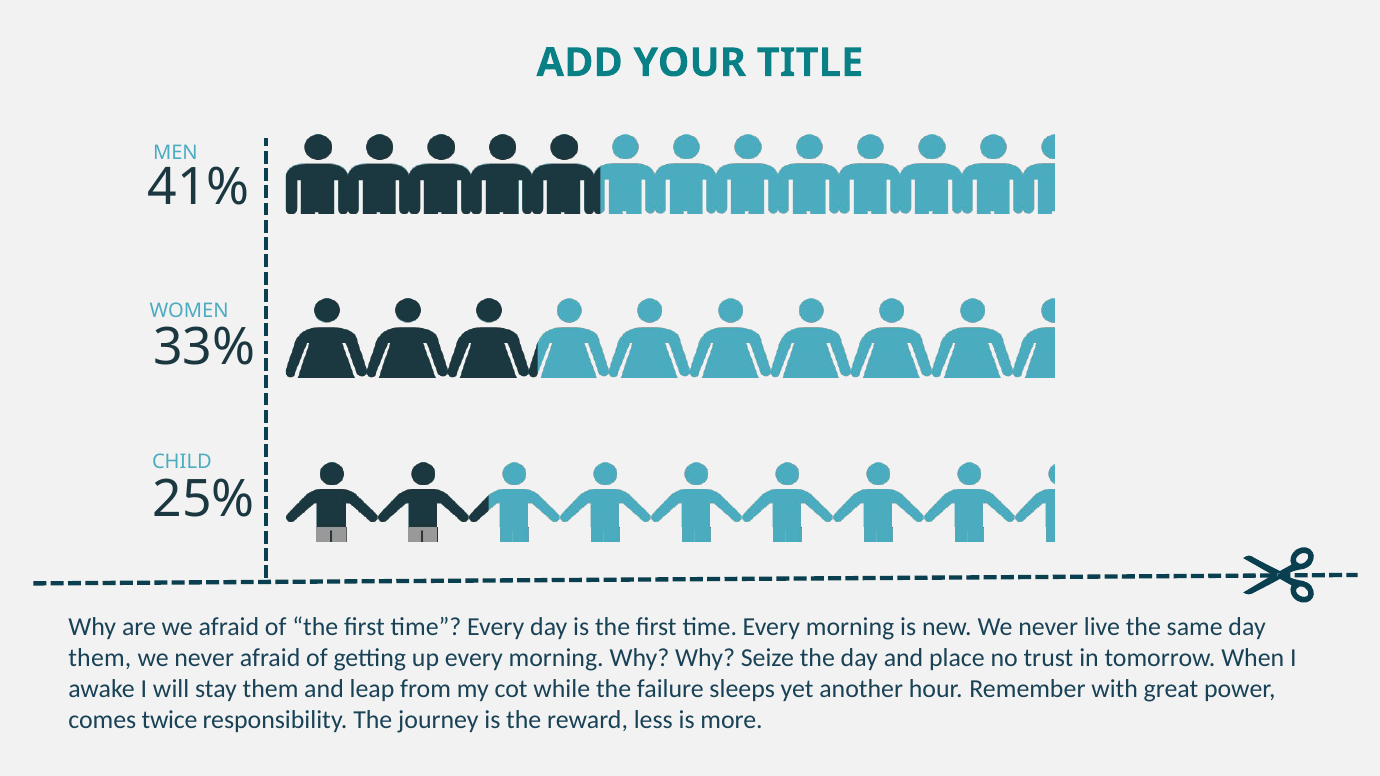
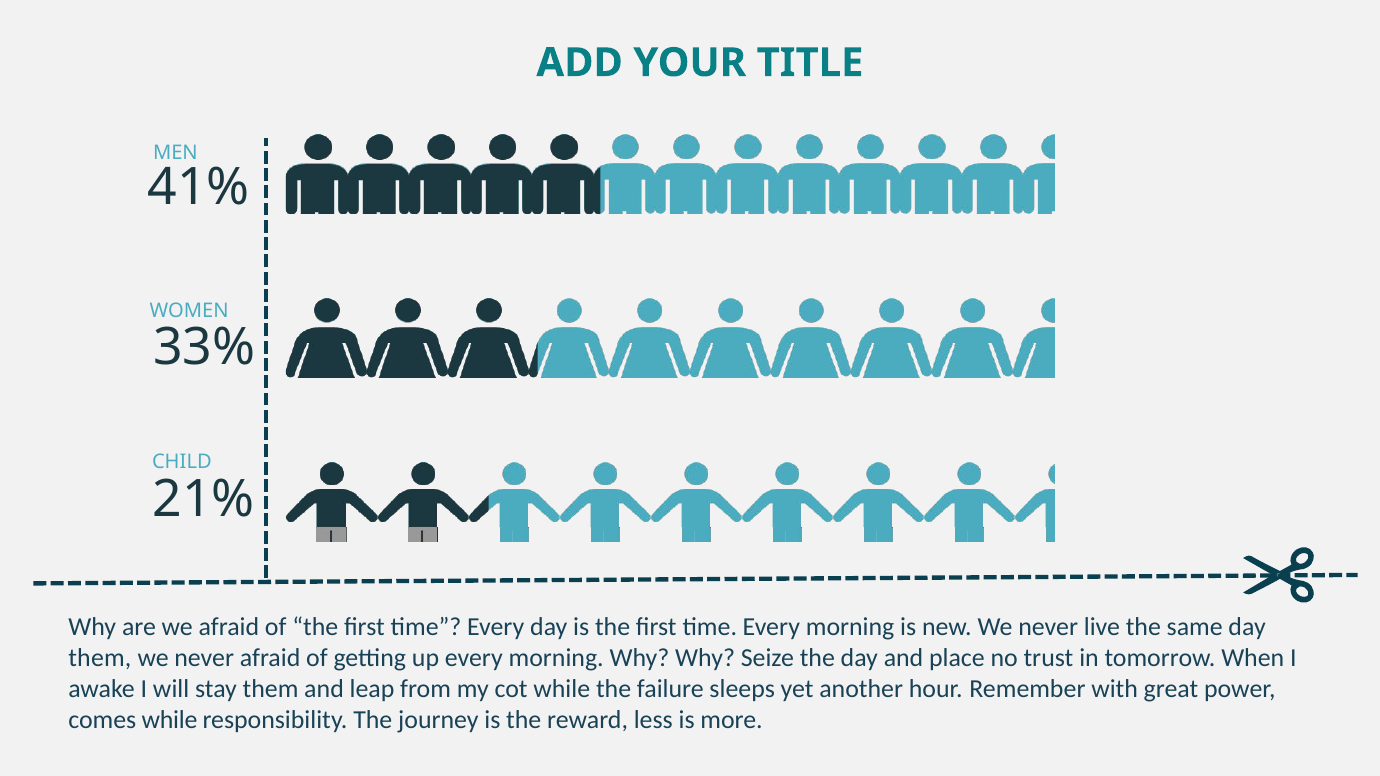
25%: 25% -> 21% (204, 500)
comes twice: twice -> while (170, 721)
